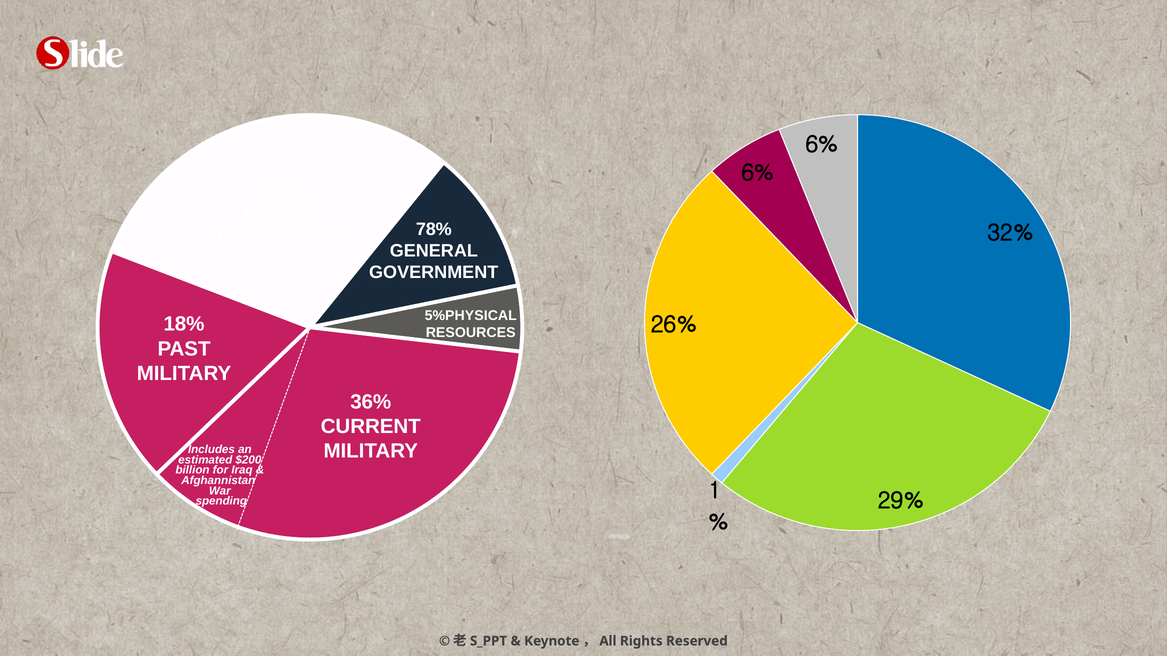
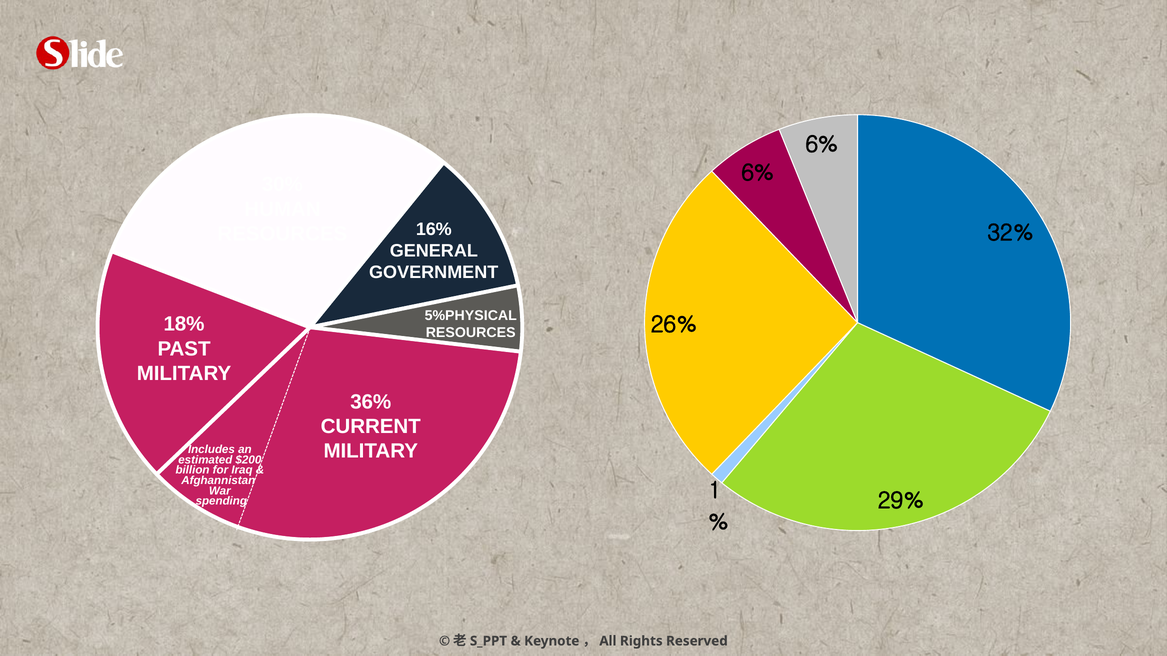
78%: 78% -> 16% (434, 229)
